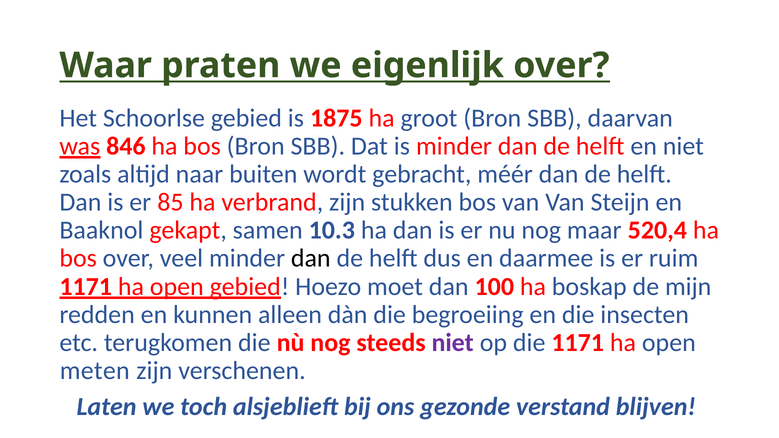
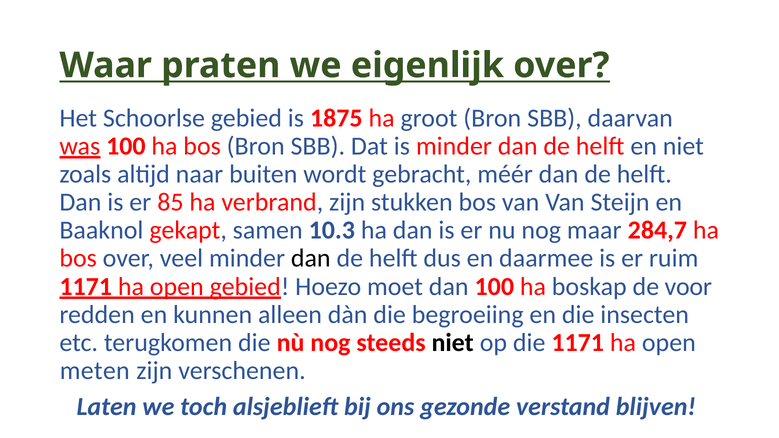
846: 846 -> 100 (126, 146)
520,4: 520,4 -> 284,7 (657, 230)
mijn: mijn -> voor (688, 287)
niet colour: purple -> black (453, 343)
